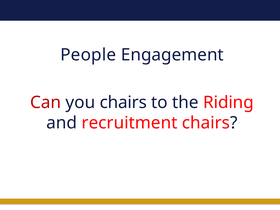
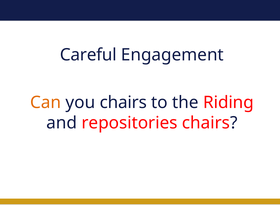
People: People -> Careful (88, 55)
Can colour: red -> orange (46, 102)
recruitment: recruitment -> repositories (129, 123)
